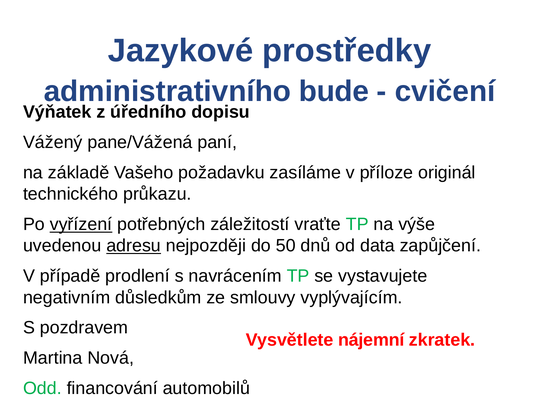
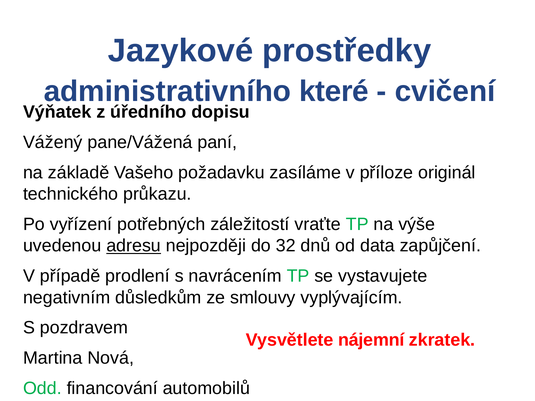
bude: bude -> které (334, 92)
vyřízení underline: present -> none (81, 225)
50: 50 -> 32 (286, 246)
